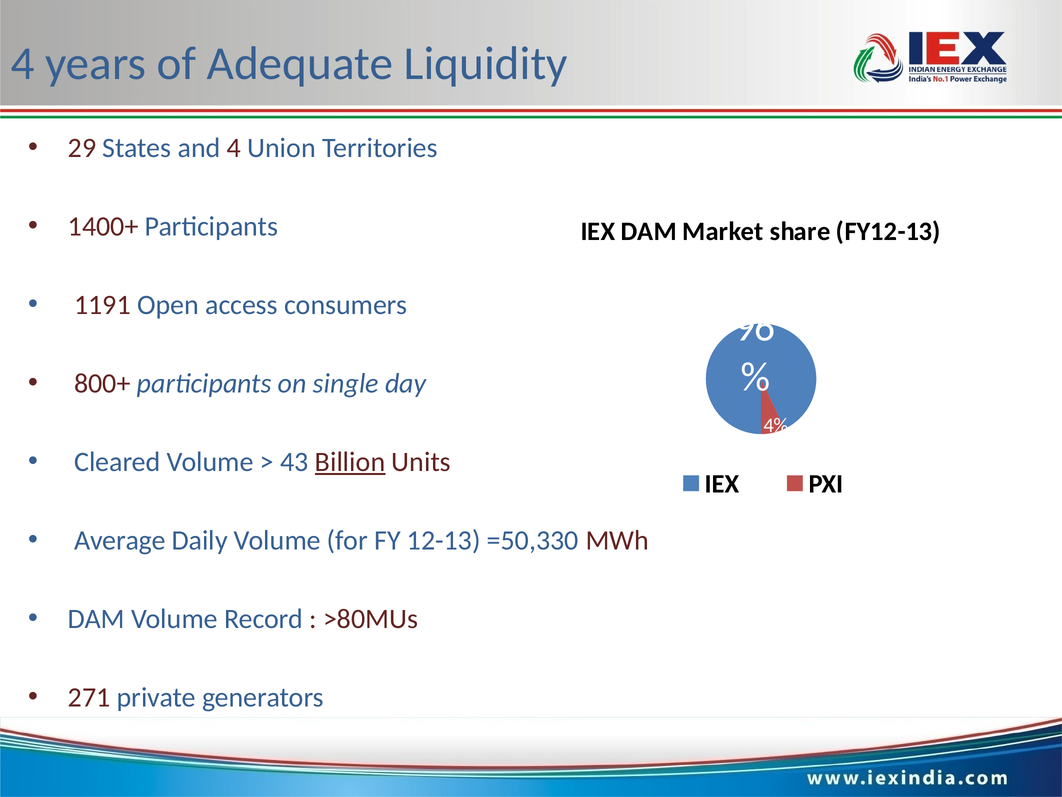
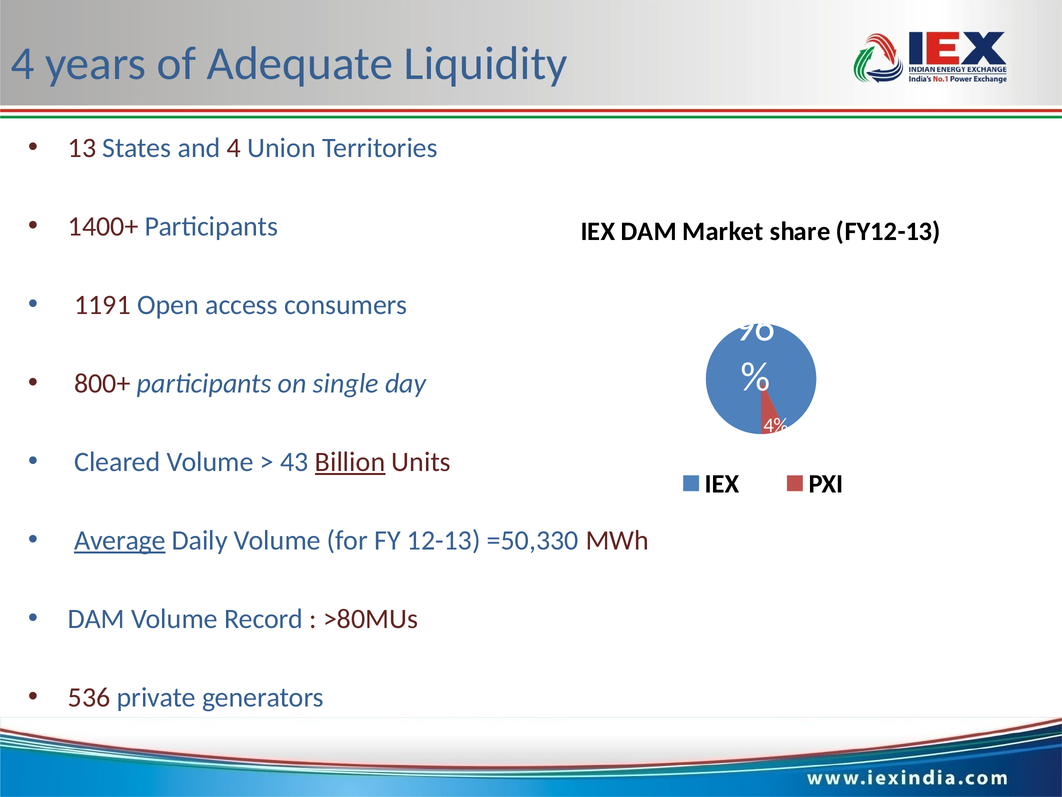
29: 29 -> 13 (82, 148)
Average underline: none -> present (120, 540)
271: 271 -> 536 (89, 697)
